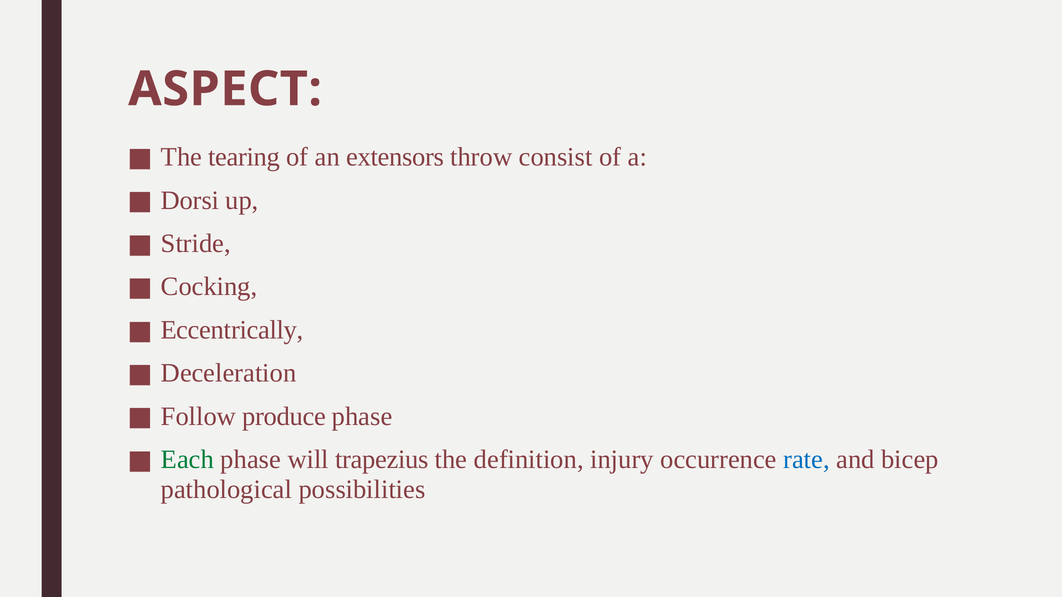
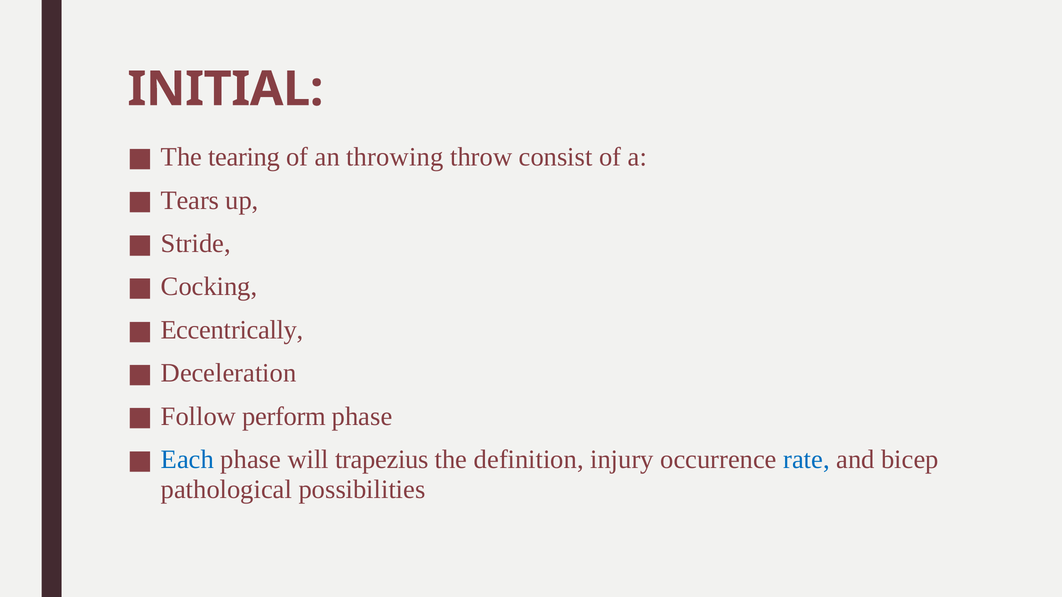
ASPECT: ASPECT -> INITIAL (225, 89)
extensors: extensors -> throwing (395, 157)
Dorsi: Dorsi -> Tears (190, 200)
produce: produce -> perform (284, 417)
Each colour: green -> blue (187, 460)
